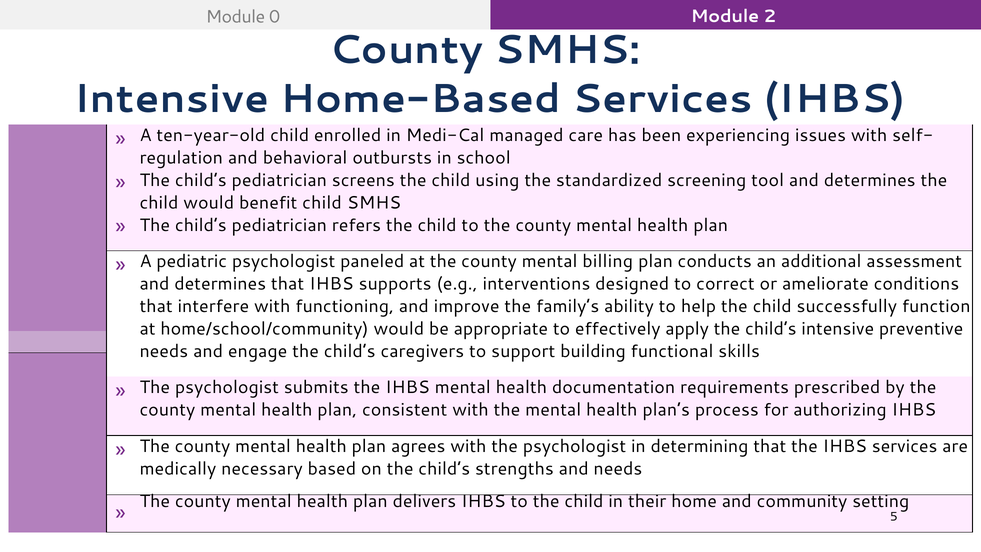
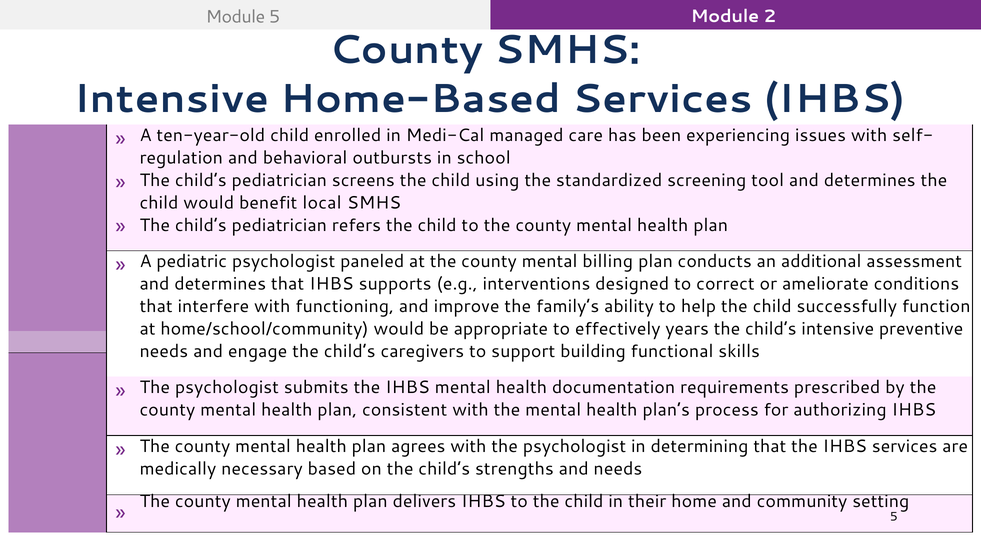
Module 0: 0 -> 5 (275, 17)
benefit child: child -> local (322, 203)
apply: apply -> years (687, 329)
